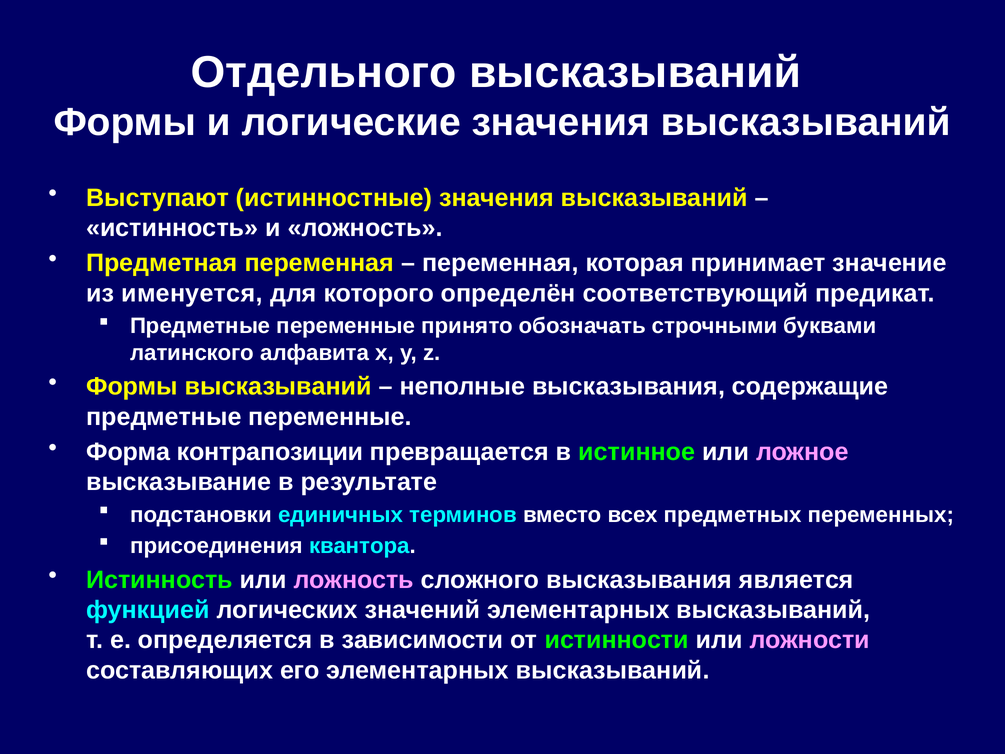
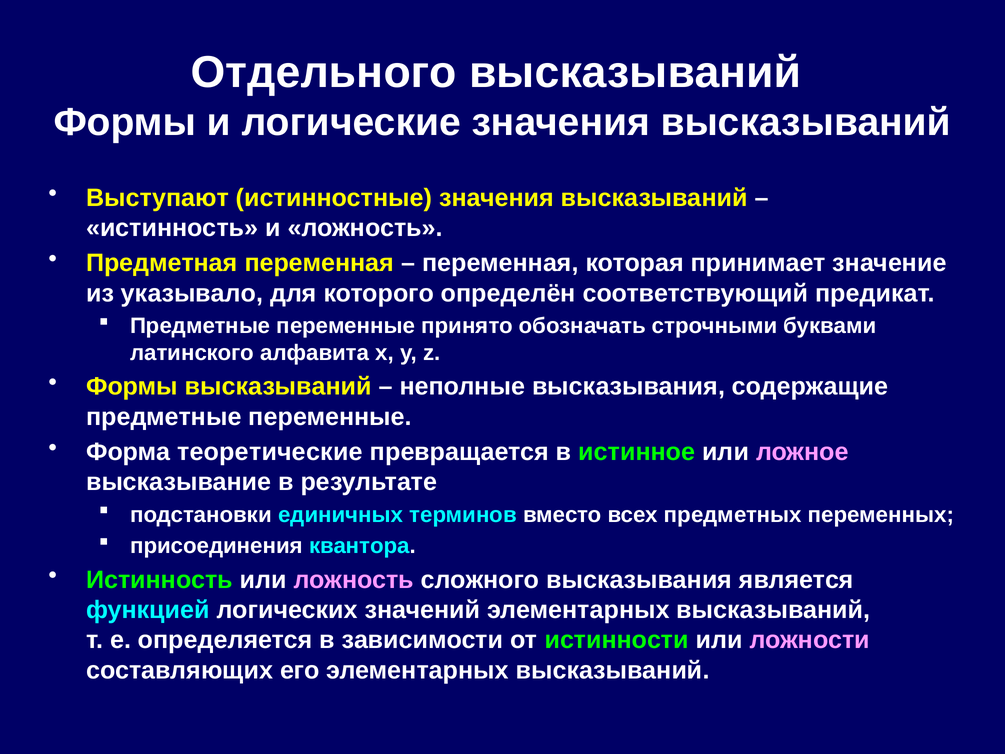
именуется: именуется -> указывало (192, 293)
контрапозиции: контрапозиции -> теоретические (270, 452)
